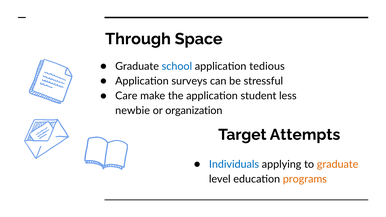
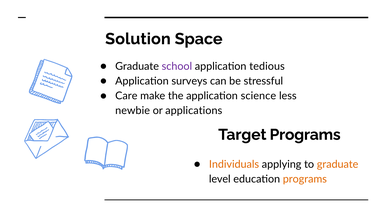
Through: Through -> Solution (138, 39)
school colour: blue -> purple (177, 66)
student: student -> science (258, 96)
organization: organization -> applications (194, 111)
Target Attempts: Attempts -> Programs (305, 135)
Individuals colour: blue -> orange (234, 164)
